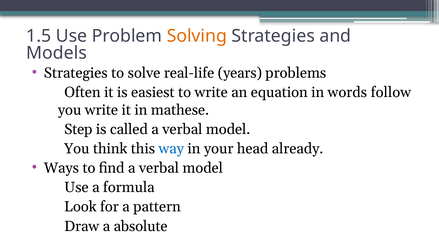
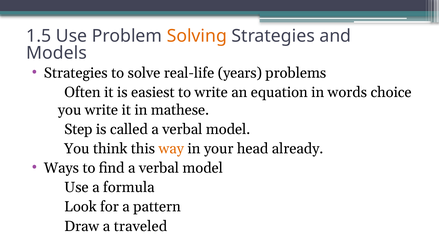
follow: follow -> choice (391, 92)
way colour: blue -> orange (171, 149)
absolute: absolute -> traveled (141, 226)
